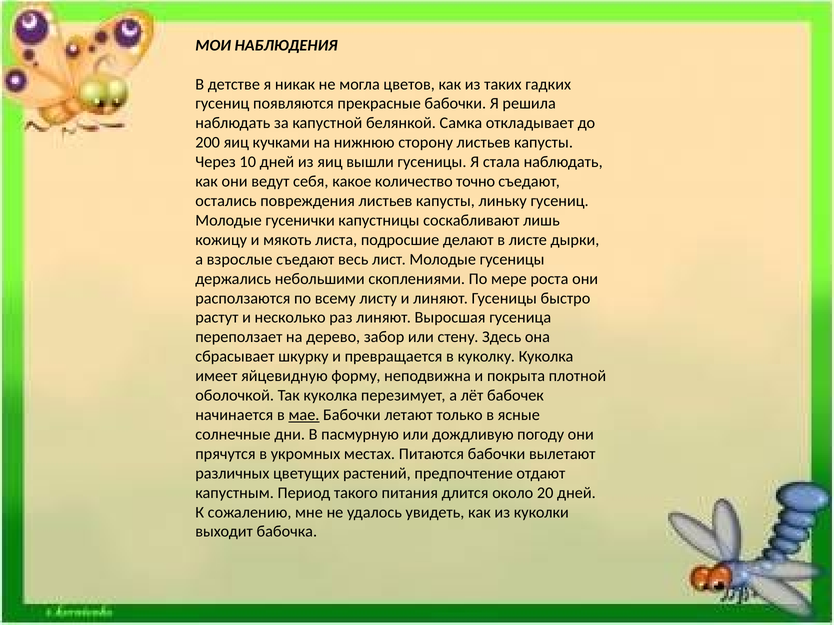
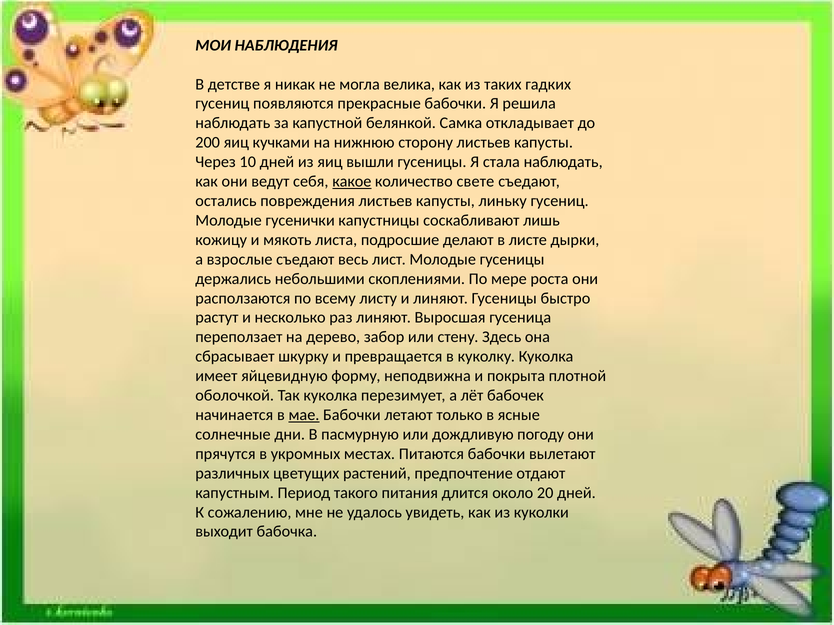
цветов: цветов -> велика (409, 84)
какое underline: none -> present (352, 182)
точно: точно -> свете (475, 182)
